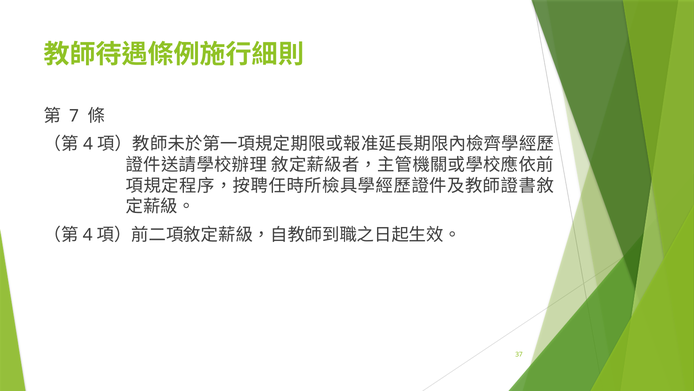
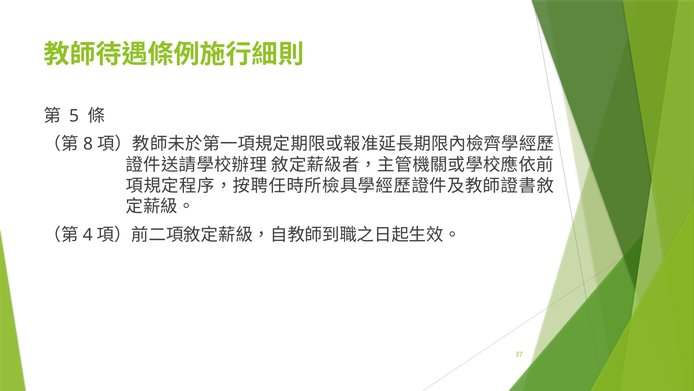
7: 7 -> 5 (74, 116)
4: 4 -> 8 (88, 144)
